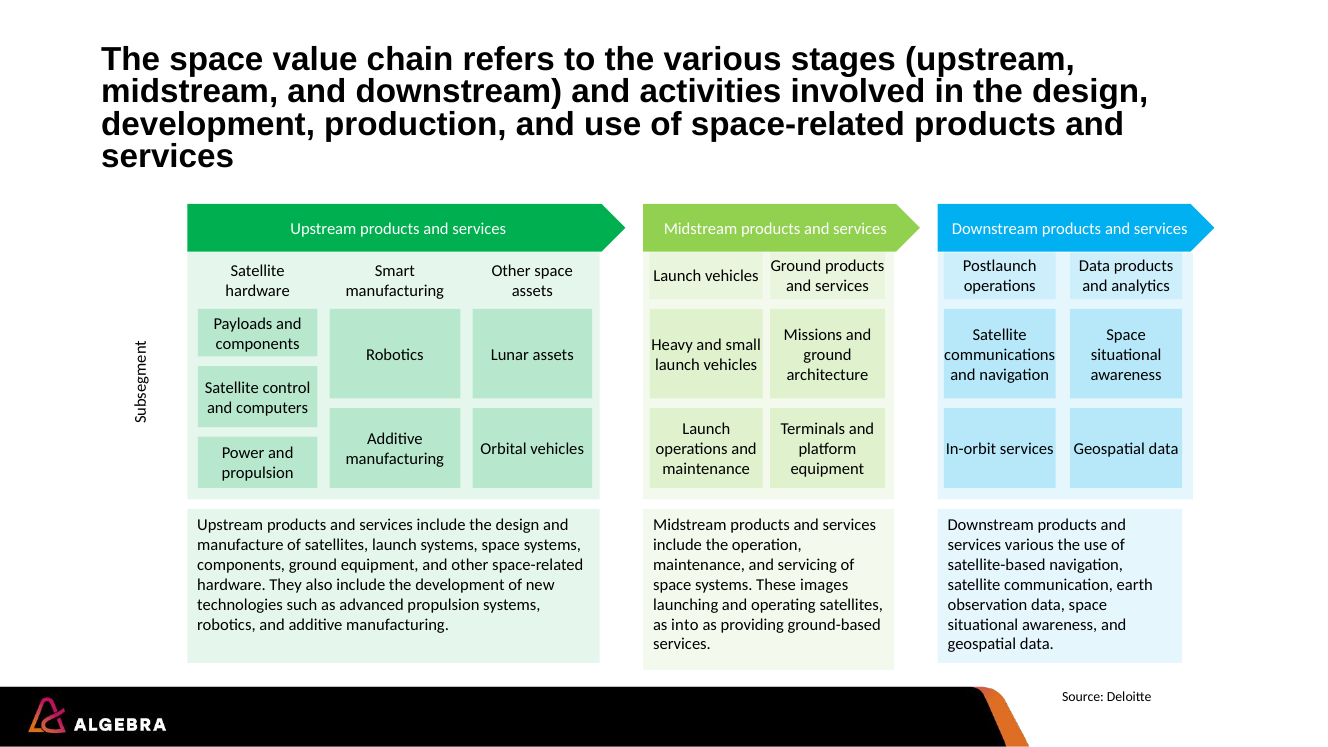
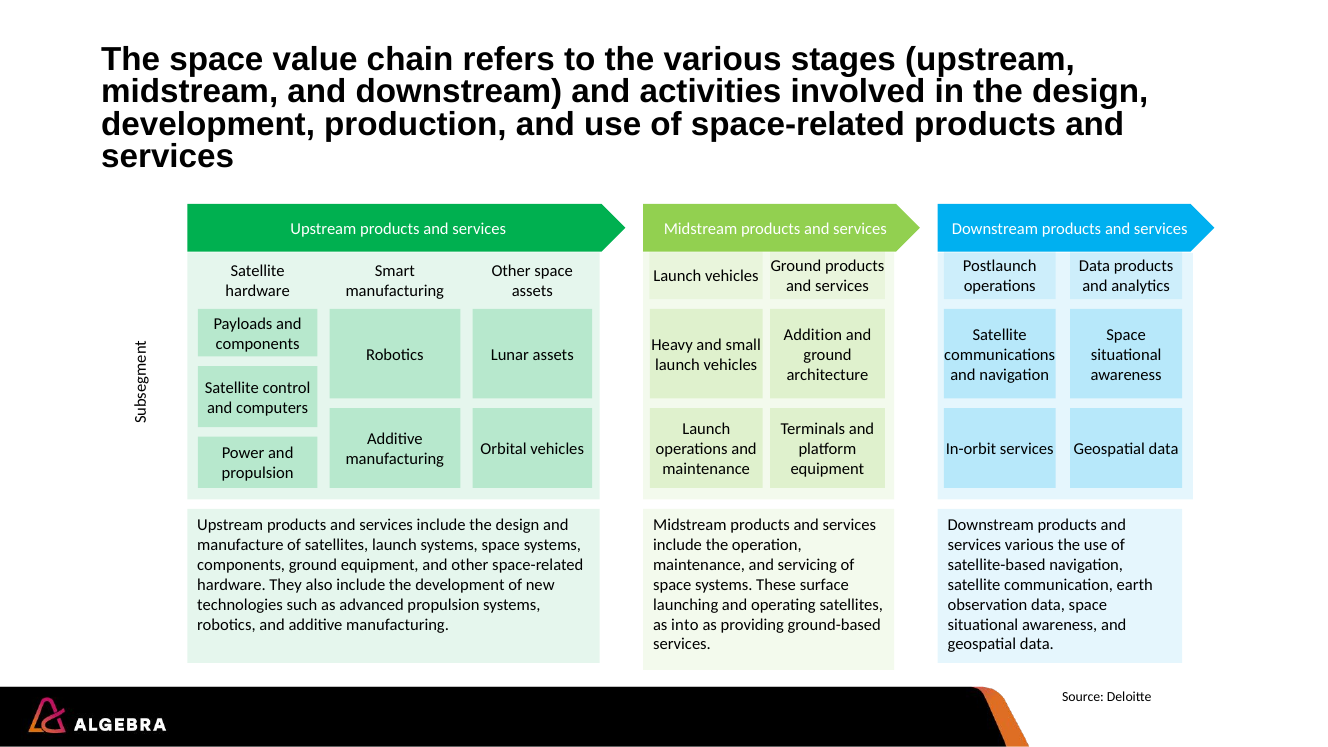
Missions: Missions -> Addition (813, 335)
images: images -> surface (824, 585)
